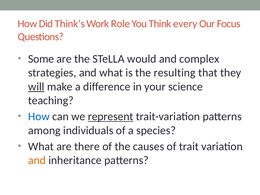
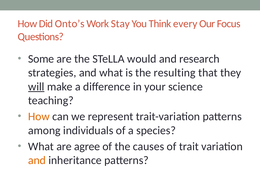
Think’s: Think’s -> Onto’s (70, 24)
Role: Role -> Stay (120, 24)
complex: complex -> research (199, 59)
How colour: blue -> orange (39, 117)
represent underline: present -> none (111, 117)
there: there -> agree (87, 146)
